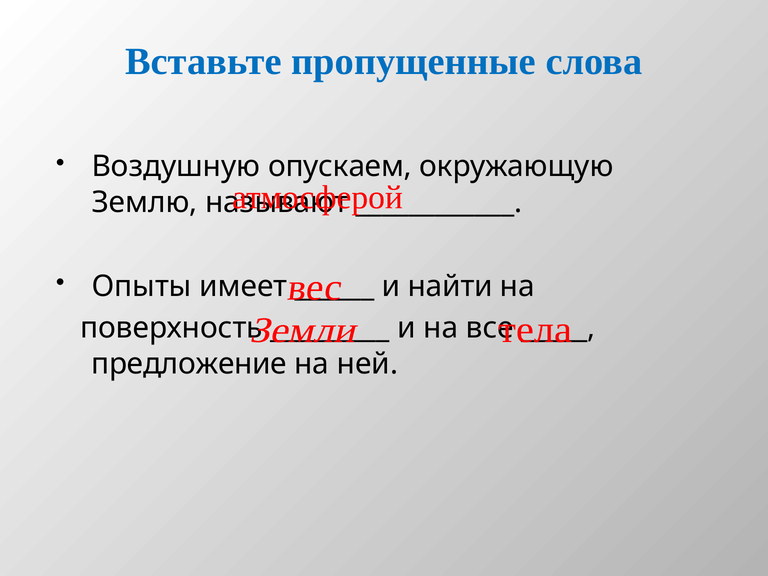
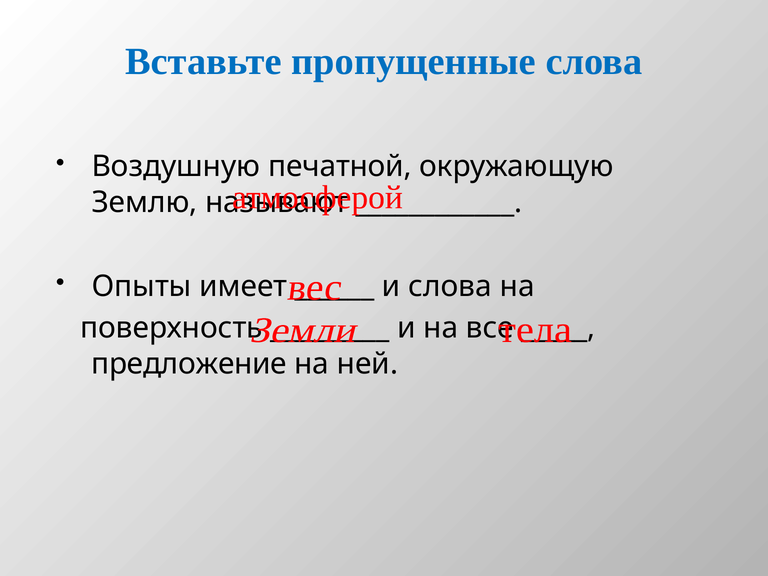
опускаем: опускаем -> печатной (340, 167)
и найти: найти -> слова (450, 286)
